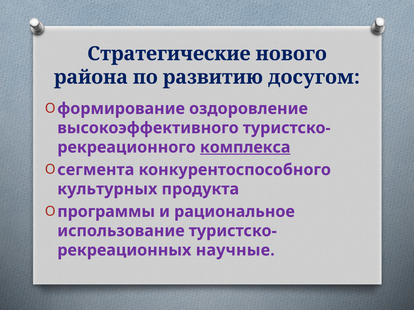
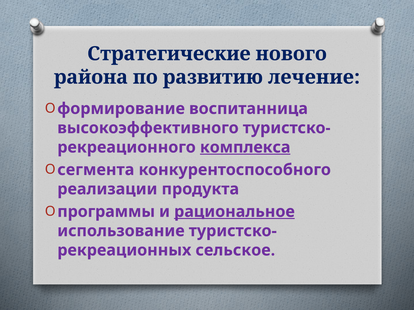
досугом: досугом -> лечение (314, 77)
оздоровление: оздоровление -> воспитанница (248, 109)
культурных: культурных -> реализации (107, 189)
рациональное underline: none -> present (234, 212)
научные: научные -> сельское (235, 251)
